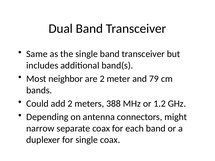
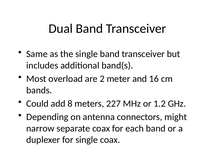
neighbor: neighbor -> overload (66, 79)
79: 79 -> 16 (154, 79)
add 2: 2 -> 8 (70, 104)
388: 388 -> 227 (114, 104)
